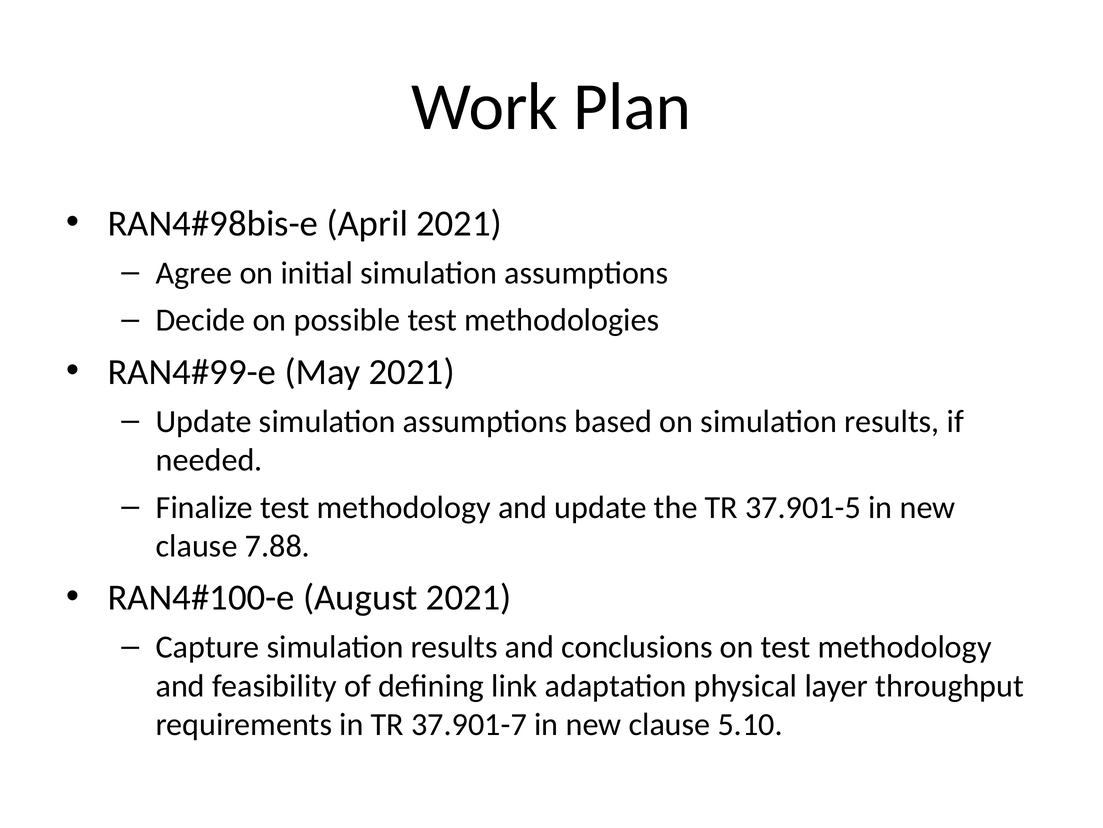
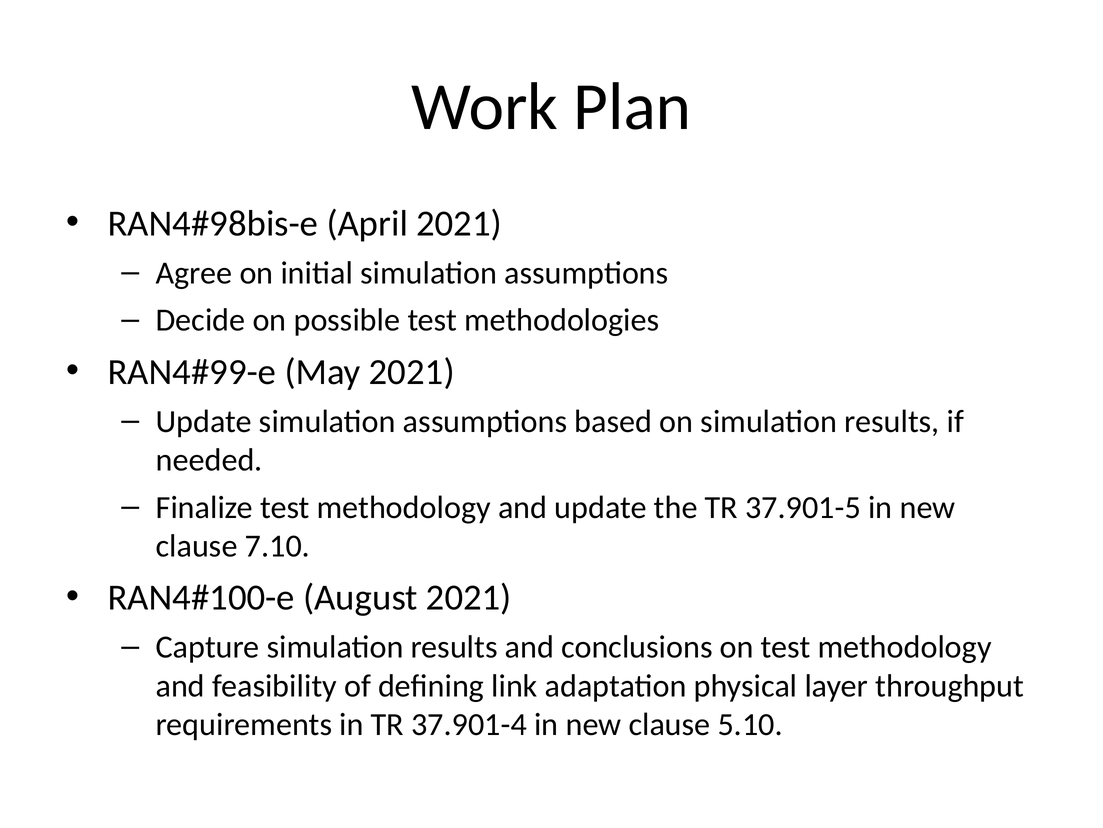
7.88: 7.88 -> 7.10 (277, 546)
37.901-7: 37.901-7 -> 37.901-4 (469, 724)
